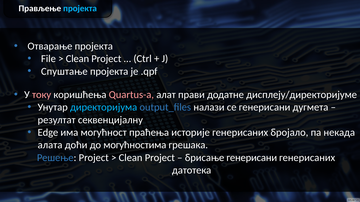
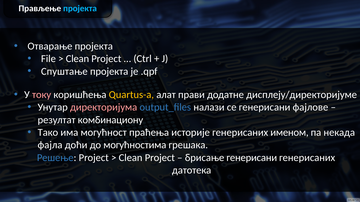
Quartus-a colour: pink -> yellow (131, 95)
директоријума colour: light blue -> pink (104, 108)
дугмета: дугмета -> фајлове (310, 108)
секвенцијалну: секвенцијалну -> комбинациону (110, 120)
Edge: Edge -> Тако (48, 133)
бројало: бројало -> именом (289, 133)
алата: алата -> фајла (50, 145)
